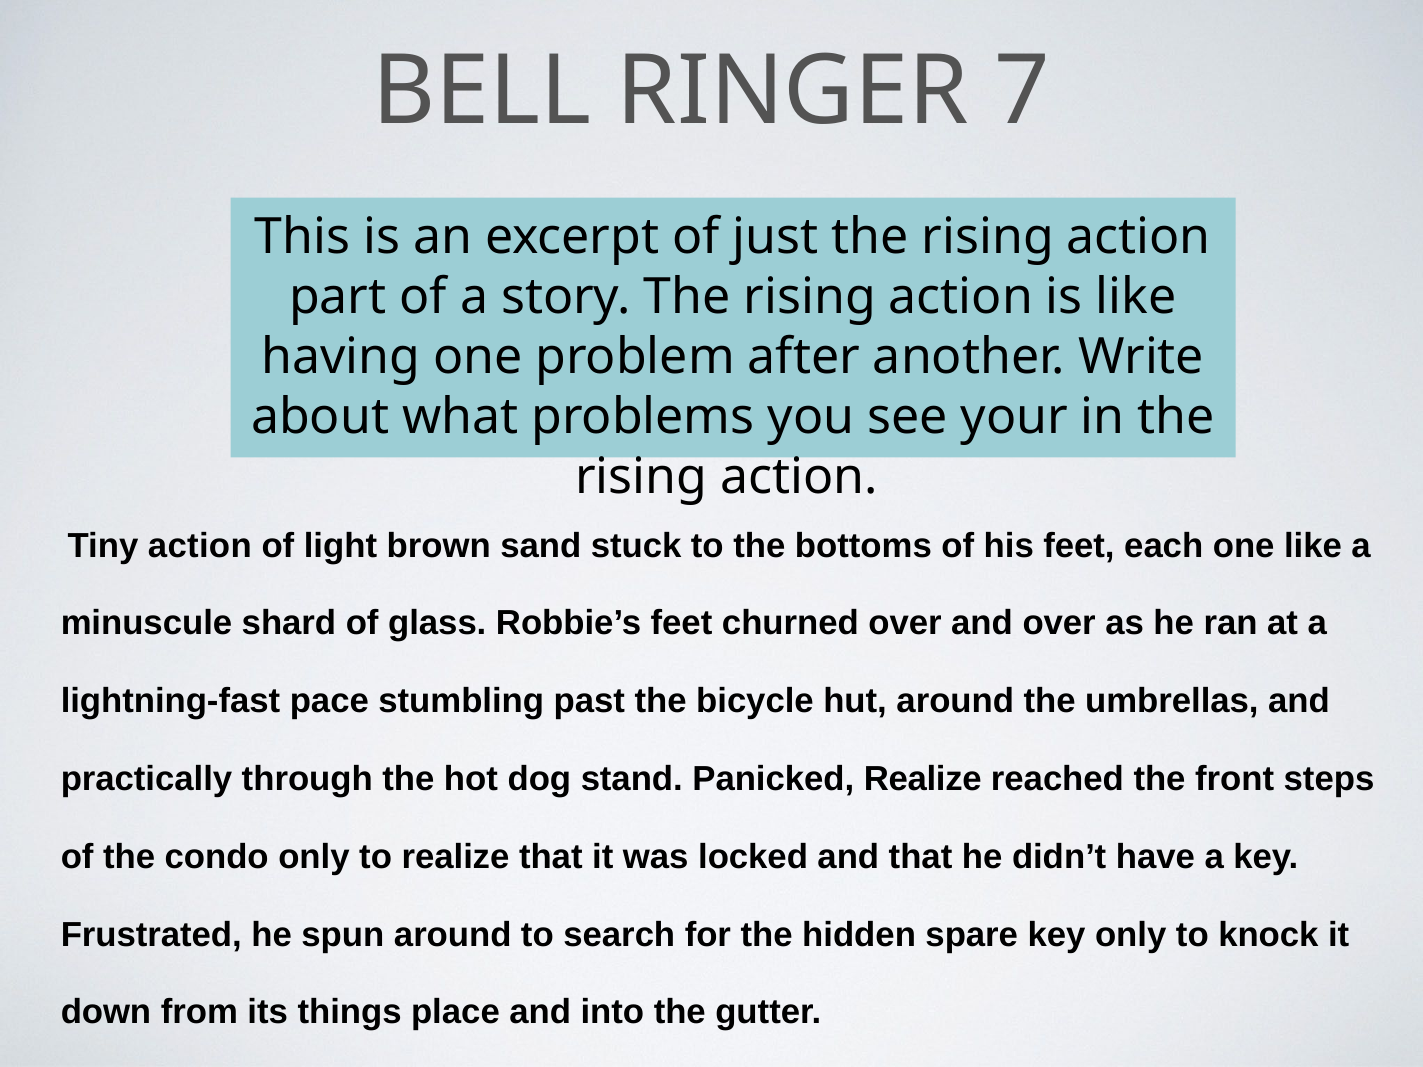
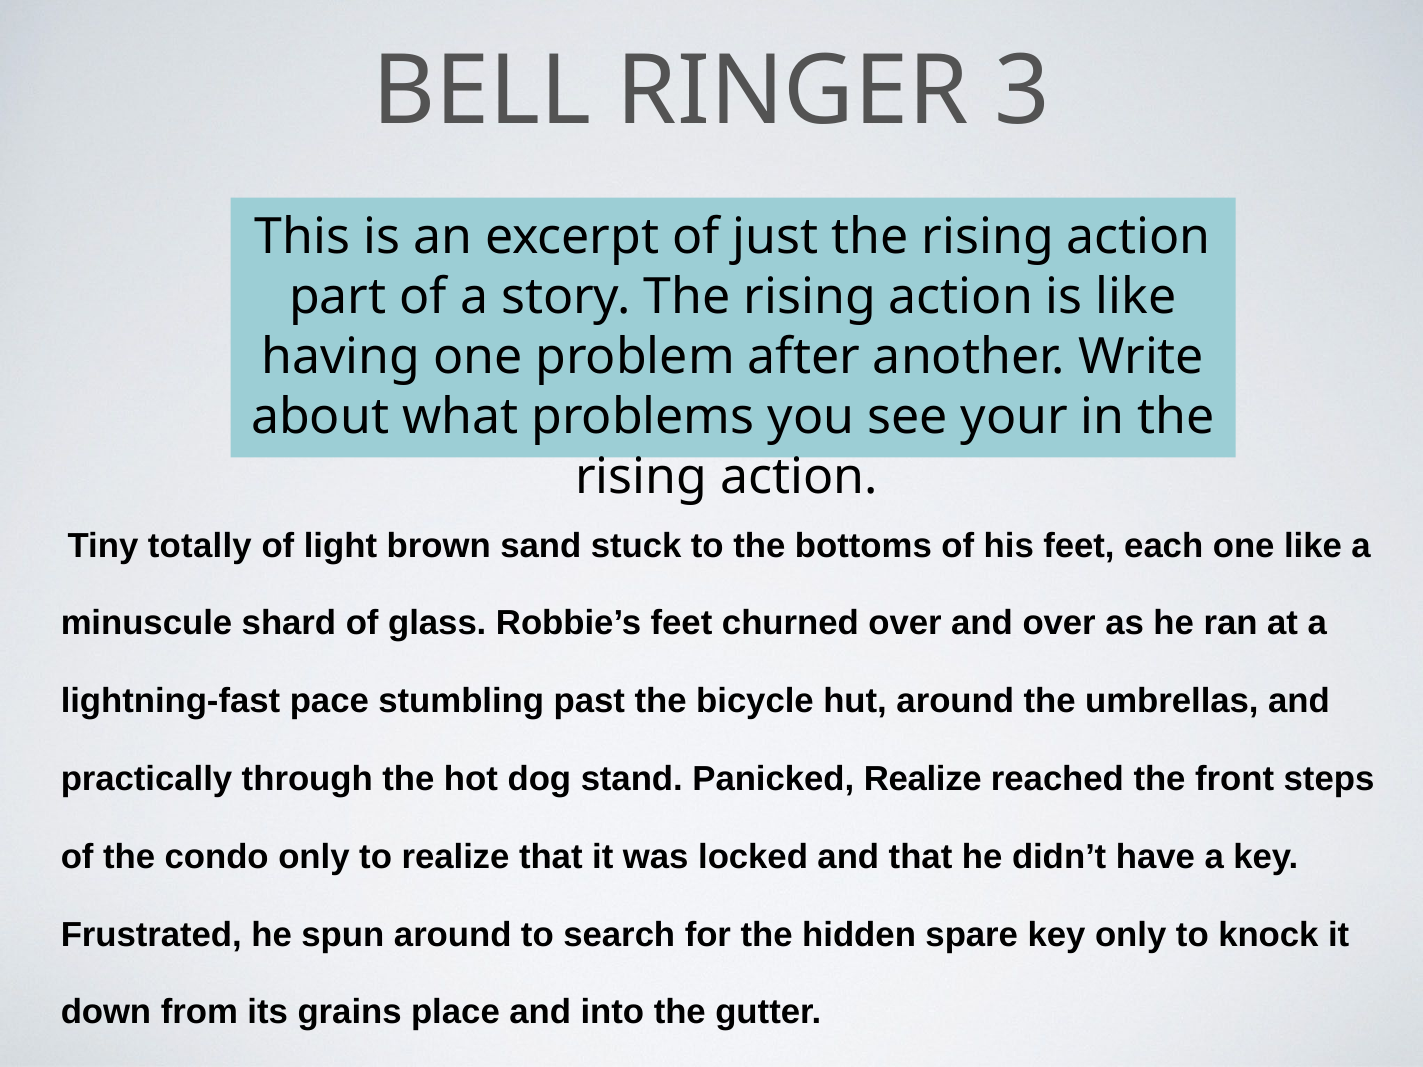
7: 7 -> 3 (1022, 92)
Tiny action: action -> totally (200, 546)
things: things -> grains (350, 1013)
